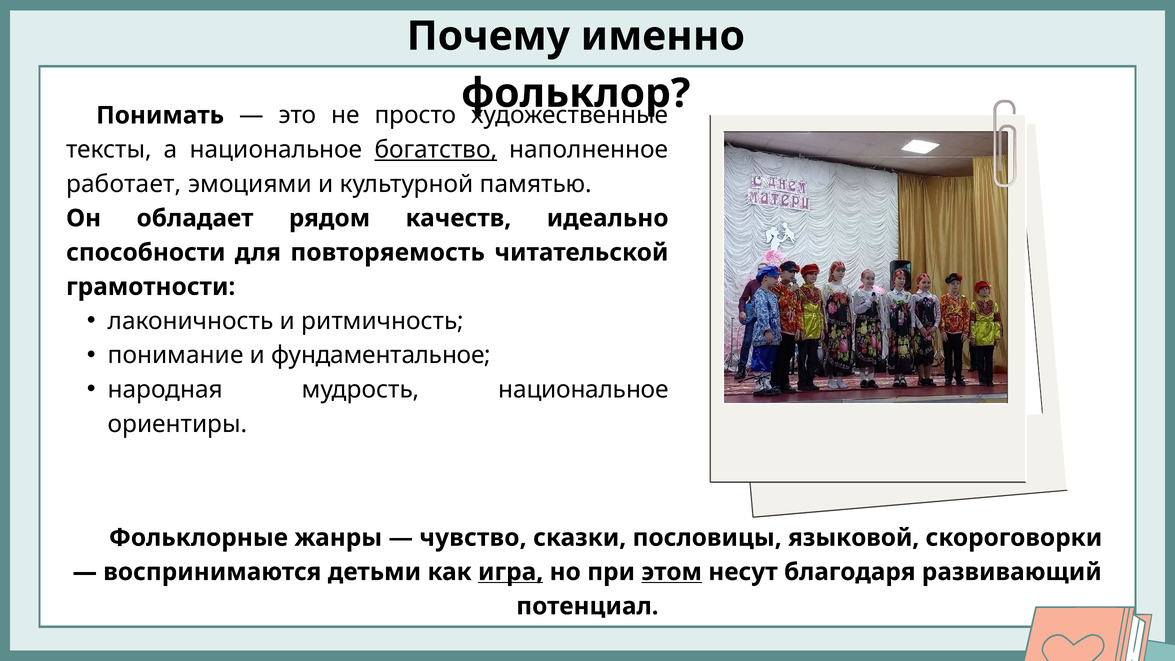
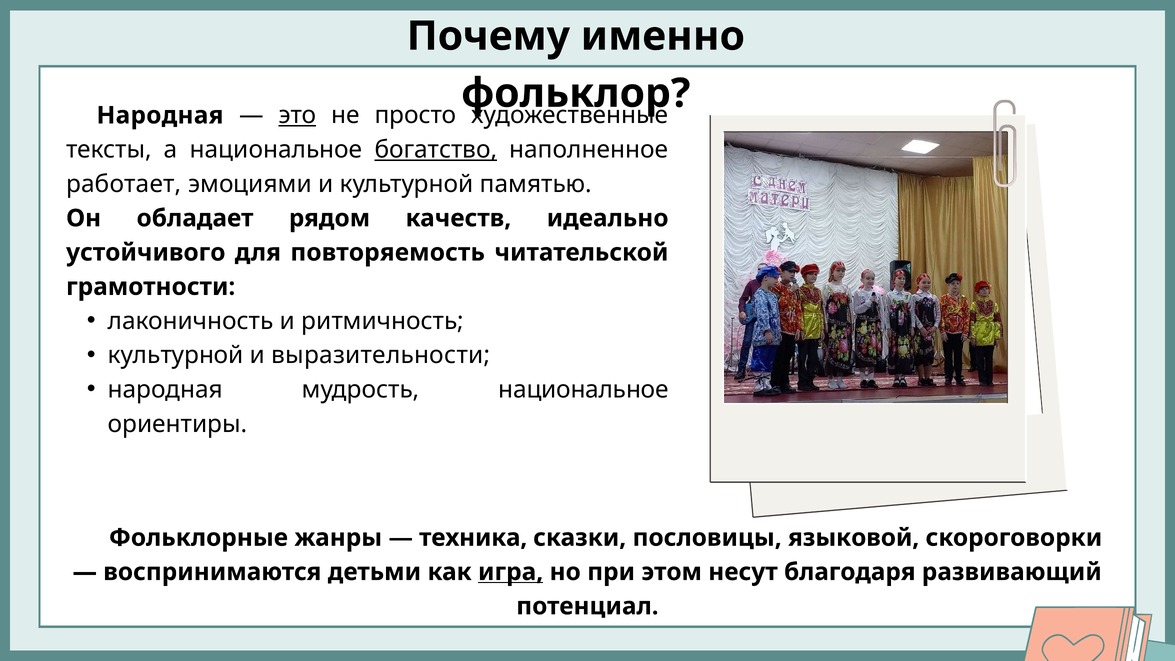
Понимать: Понимать -> Народная (160, 115)
это underline: none -> present (297, 115)
способности: способности -> устойчивого (146, 253)
понимание: понимание -> культурной (176, 355)
фундаментальное: фундаментальное -> выразительности (381, 355)
чувство: чувство -> техника (473, 538)
этом underline: present -> none (672, 572)
